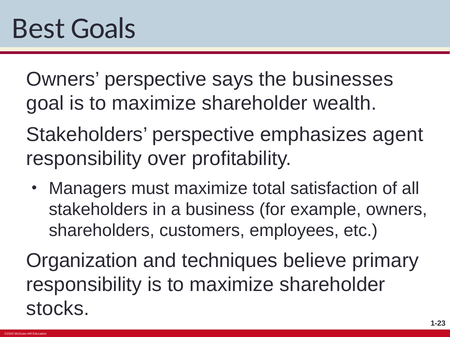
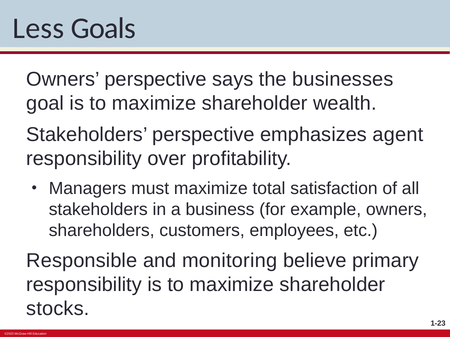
Best: Best -> Less (38, 28)
Organization: Organization -> Responsible (82, 261)
techniques: techniques -> monitoring (230, 261)
